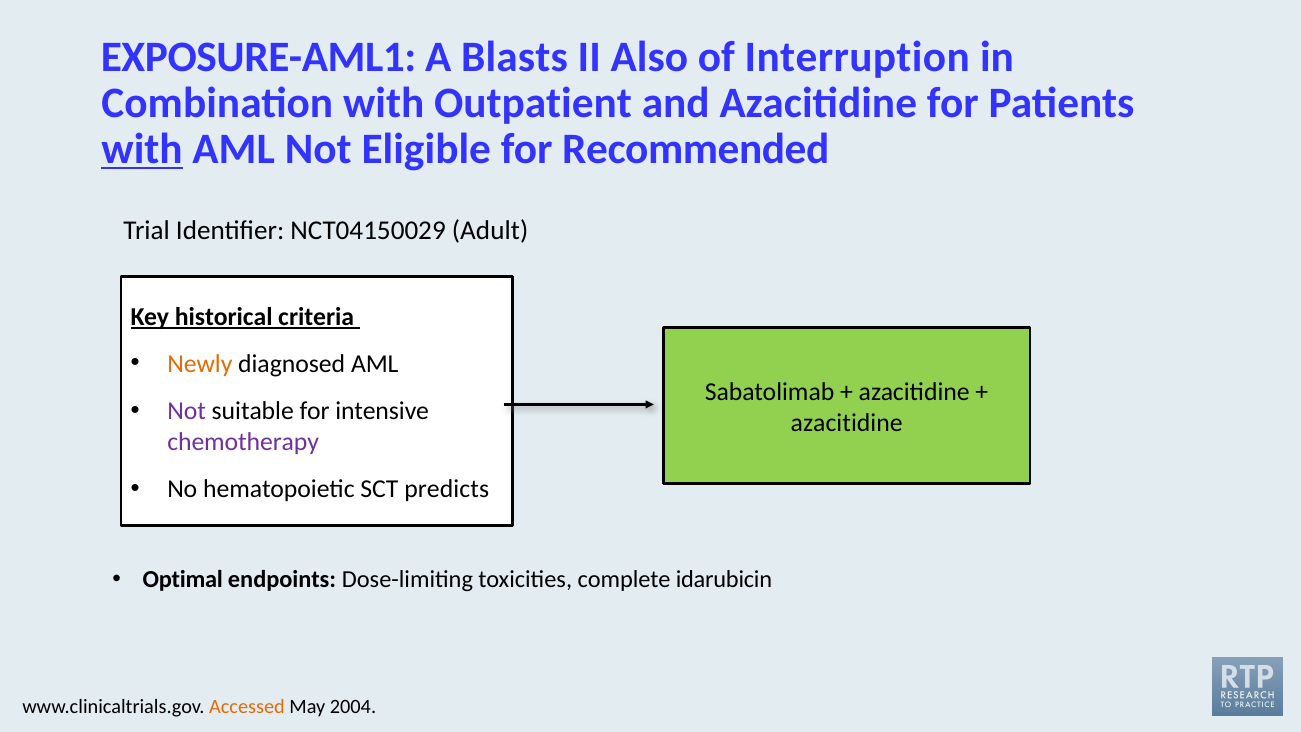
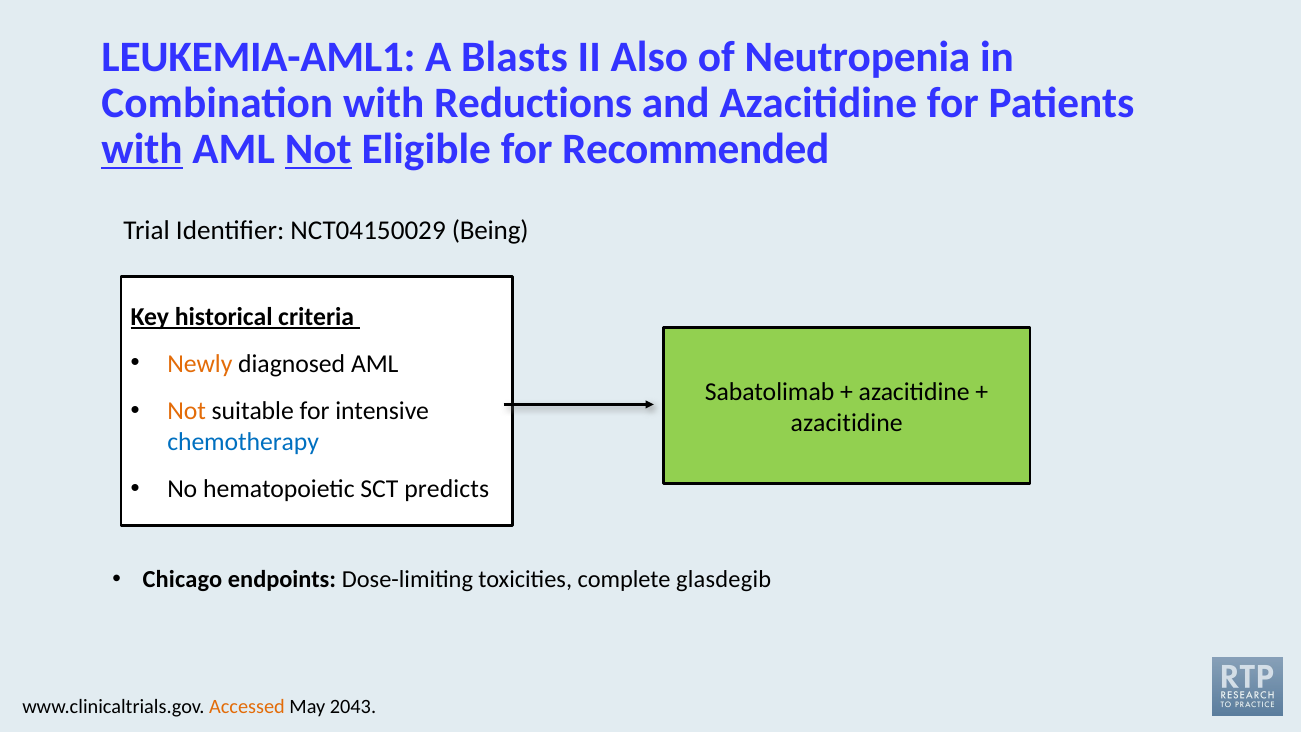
EXPOSURE-AML1: EXPOSURE-AML1 -> LEUKEMIA-AML1 (259, 58)
Interruption: Interruption -> Neutropenia (858, 58)
Outpatient: Outpatient -> Reductions (533, 103)
Not underline: none -> present (318, 149)
Adult: Adult -> Being (490, 231)
Not colour: purple -> orange (187, 411)
chemotherapy colour: purple -> blue (243, 442)
Optimal: Optimal -> Chicago (183, 579)
idarubicin: idarubicin -> glasdegib (724, 579)
2004: 2004 -> 2043 (353, 707)
